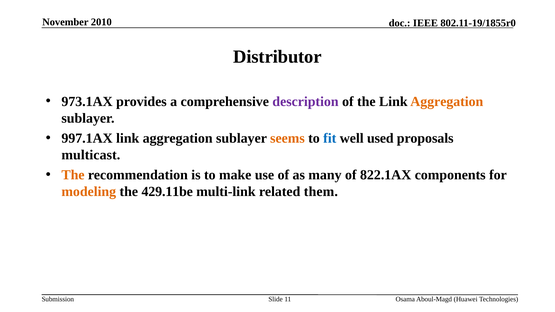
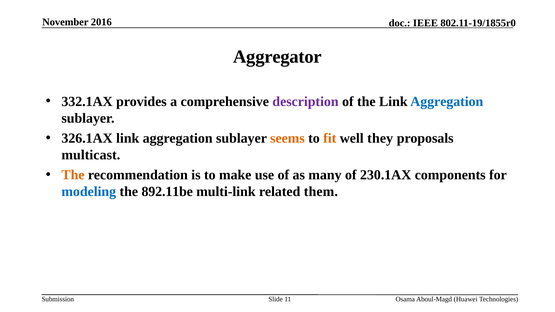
2010: 2010 -> 2016 (101, 22)
Distributor: Distributor -> Aggregator (277, 57)
973.1AX: 973.1AX -> 332.1AX (87, 102)
Aggregation colour: orange -> blue (447, 102)
997.1AX: 997.1AX -> 326.1AX (87, 138)
fit colour: blue -> orange (330, 138)
used: used -> they (380, 138)
822.1AX: 822.1AX -> 230.1AX (386, 175)
modeling colour: orange -> blue (89, 192)
429.11be: 429.11be -> 892.11be (167, 192)
